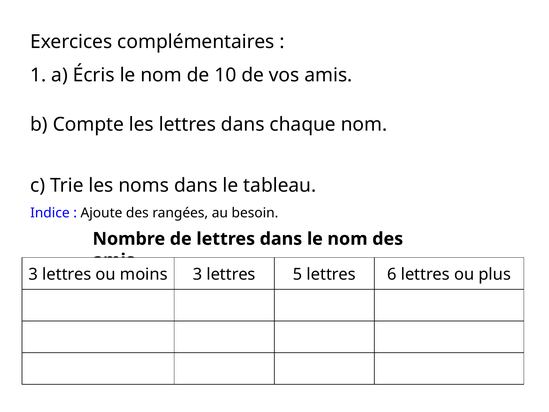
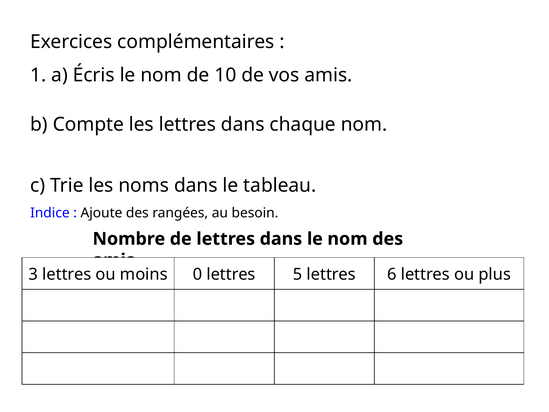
moins 3: 3 -> 0 (198, 274)
